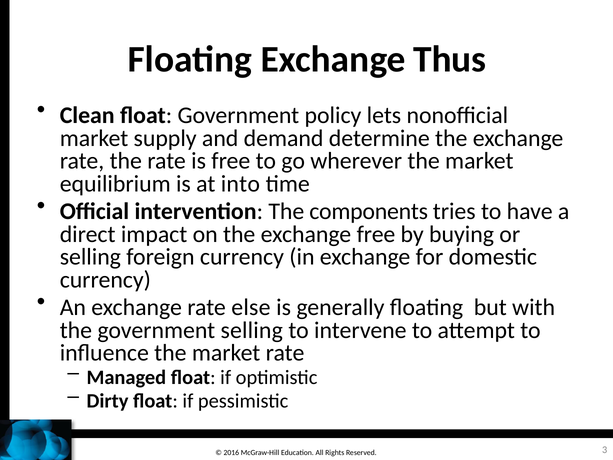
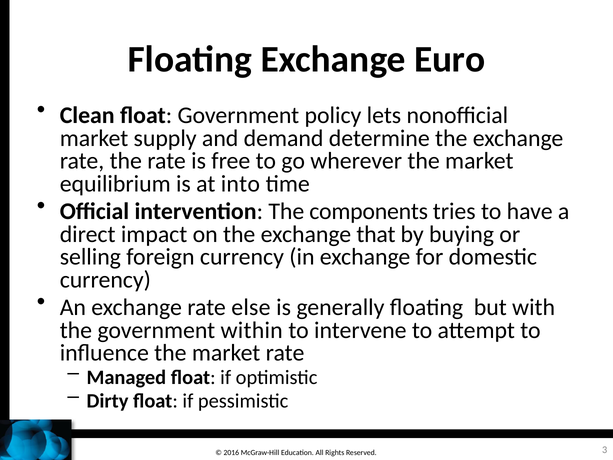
Thus: Thus -> Euro (450, 59)
exchange free: free -> that (376, 234)
government selling: selling -> within (252, 330)
